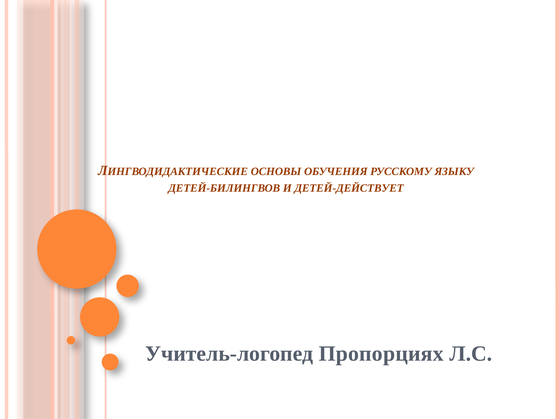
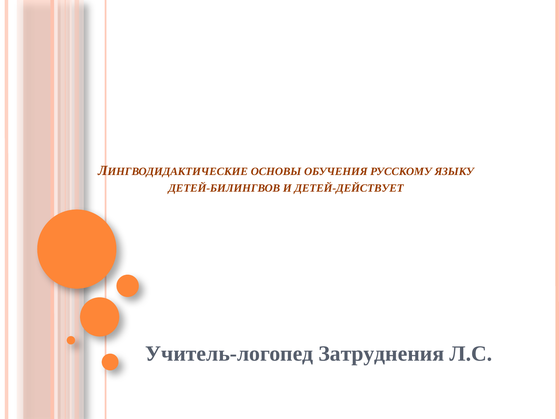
Пропорциях: Пропорциях -> Затруднения (381, 354)
